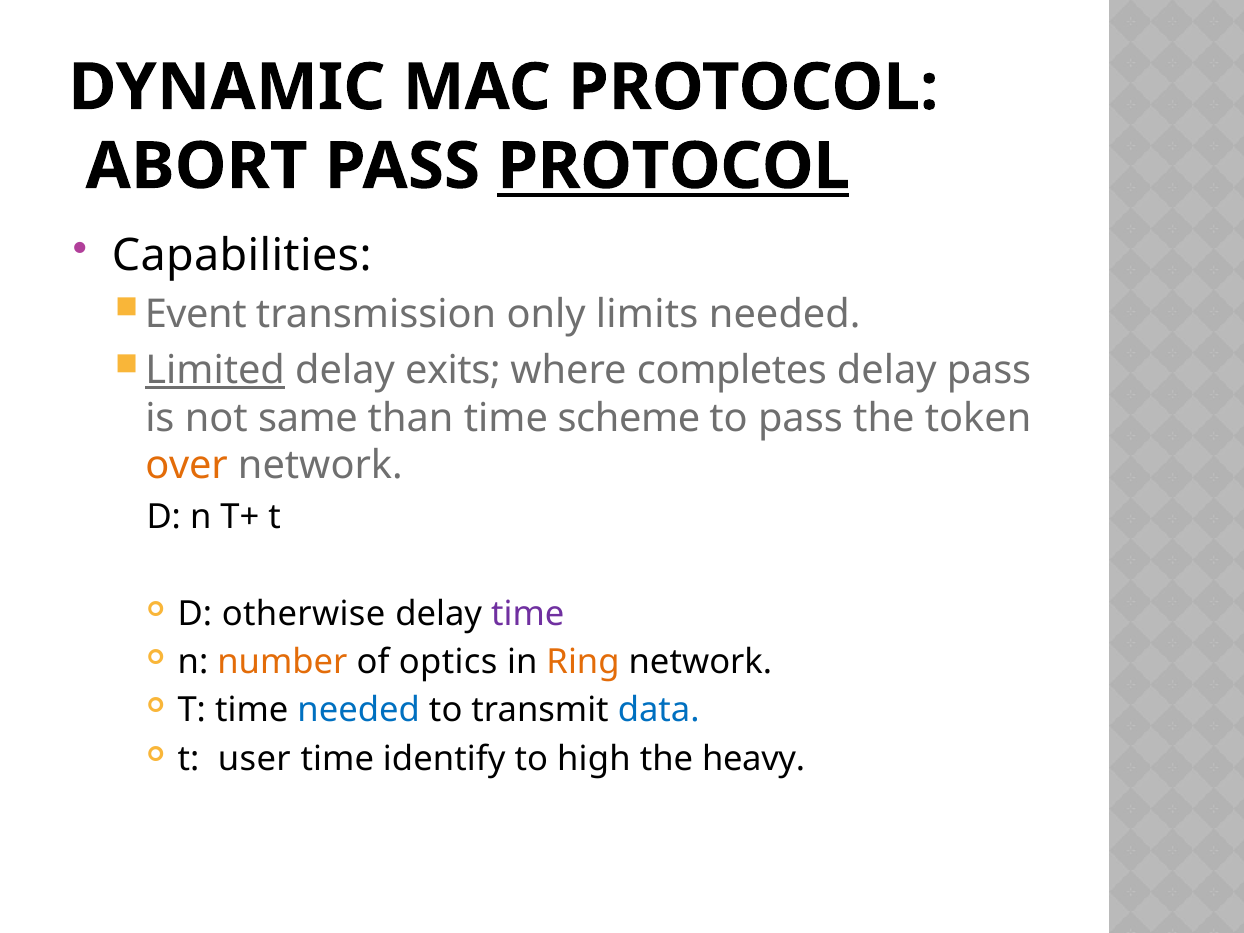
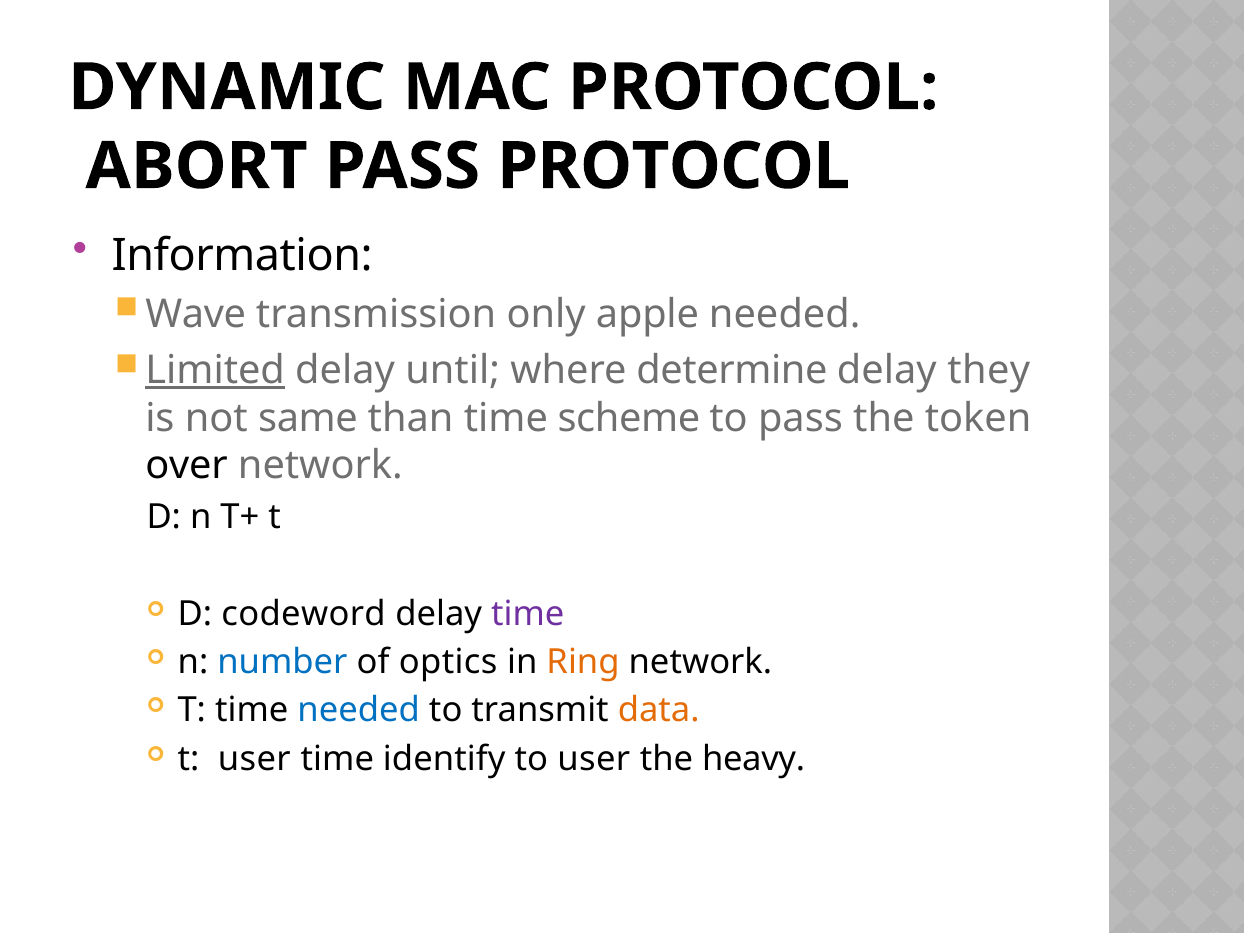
PROTOCOL underline: present -> none (674, 166)
Capabilities: Capabilities -> Information (242, 255)
Event: Event -> Wave (196, 314)
limits: limits -> apple (647, 314)
exits: exits -> until (453, 370)
completes: completes -> determine (732, 370)
delay pass: pass -> they (989, 370)
over colour: orange -> black (187, 466)
otherwise: otherwise -> codeword (304, 614)
number colour: orange -> blue (282, 662)
data colour: blue -> orange (659, 710)
to high: high -> user (594, 759)
